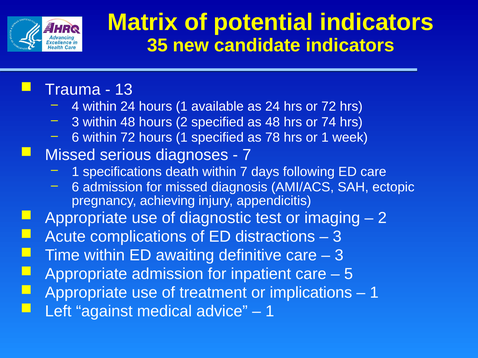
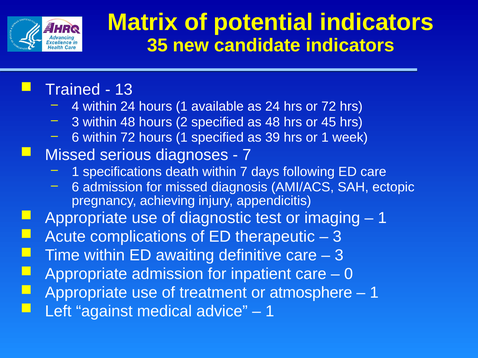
Trauma: Trauma -> Trained (73, 90)
74: 74 -> 45 (329, 122)
78: 78 -> 39 (273, 138)
2: 2 -> 1 (382, 218)
distractions: distractions -> therapeutic (275, 237)
5: 5 -> 0 (349, 274)
implications: implications -> atmosphere (311, 293)
